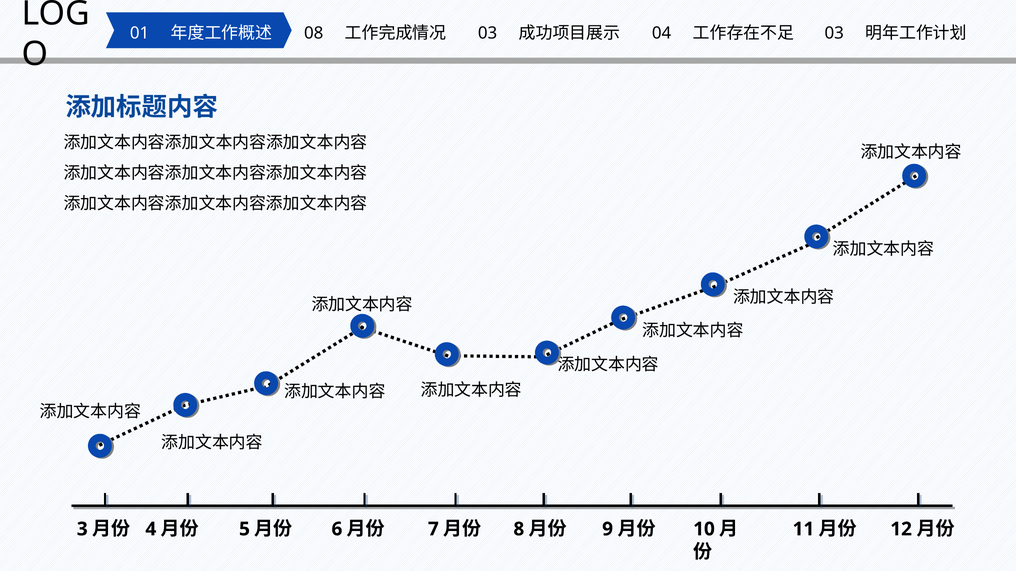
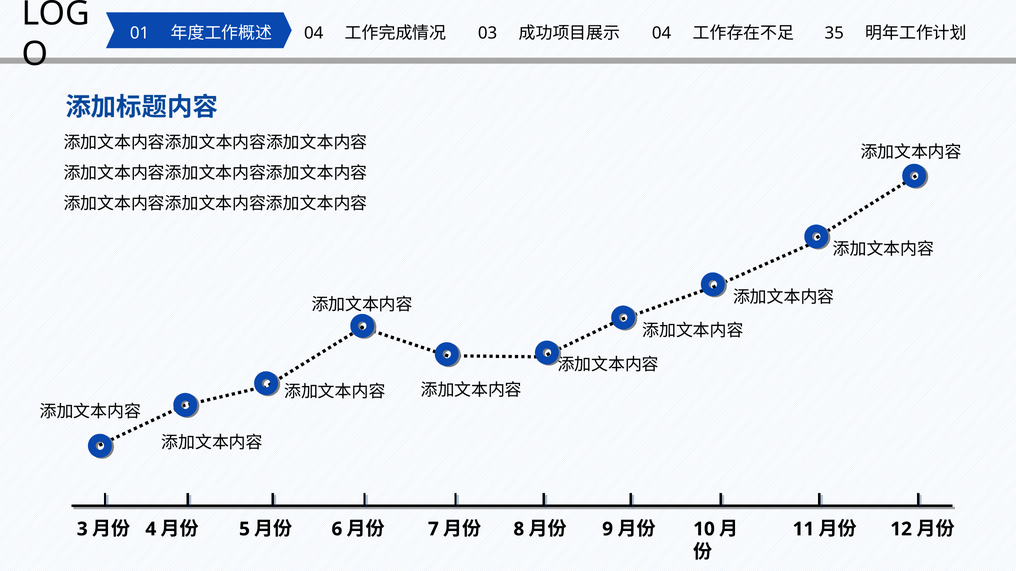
08: 08 -> 04 (314, 33)
03: 03 -> 35 (834, 33)
